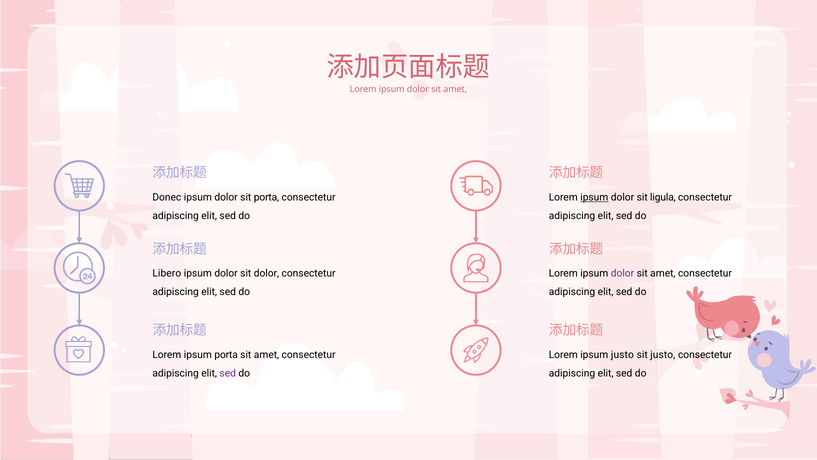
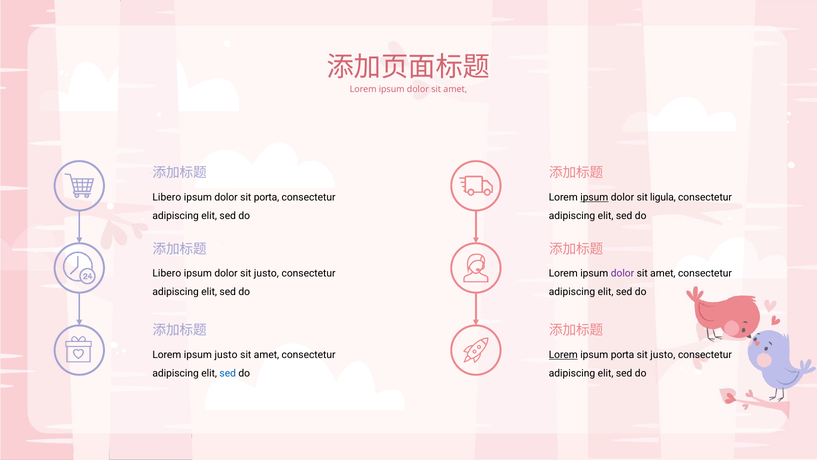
Donec: Donec -> Libero (167, 197)
dolor sit dolor: dolor -> justo (266, 273)
ipsum porta: porta -> justo (226, 355)
Lorem underline: none -> present (563, 355)
ipsum justo: justo -> porta (623, 355)
sed colour: purple -> blue (228, 373)
